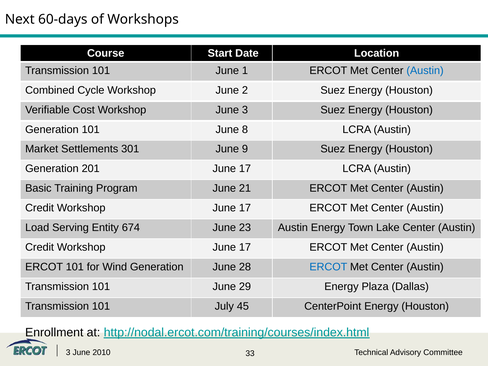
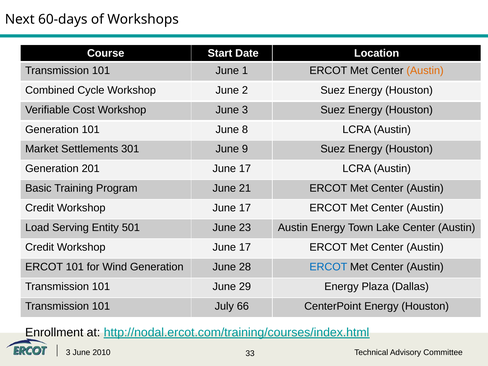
Austin colour: blue -> orange (425, 71)
674: 674 -> 501 (131, 228)
45: 45 -> 66 (243, 306)
